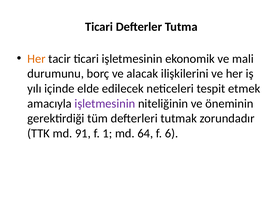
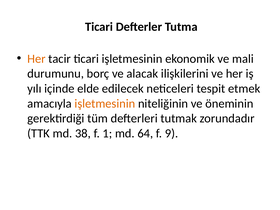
işletmesinin colour: purple -> orange (105, 104)
91: 91 -> 38 (83, 133)
6: 6 -> 9 (172, 133)
